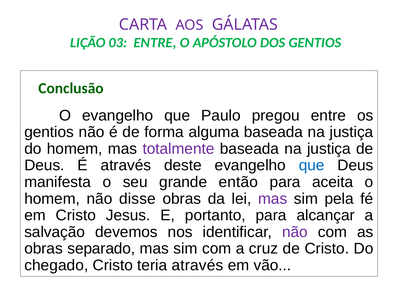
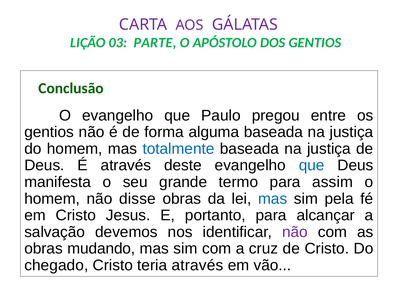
03 ENTRE: ENTRE -> PARTE (155, 43)
totalmente colour: purple -> blue (179, 149)
então: então -> termo (238, 183)
aceita: aceita -> assim (333, 183)
mas colour: purple -> blue (273, 199)
separado: separado -> mudando (101, 249)
